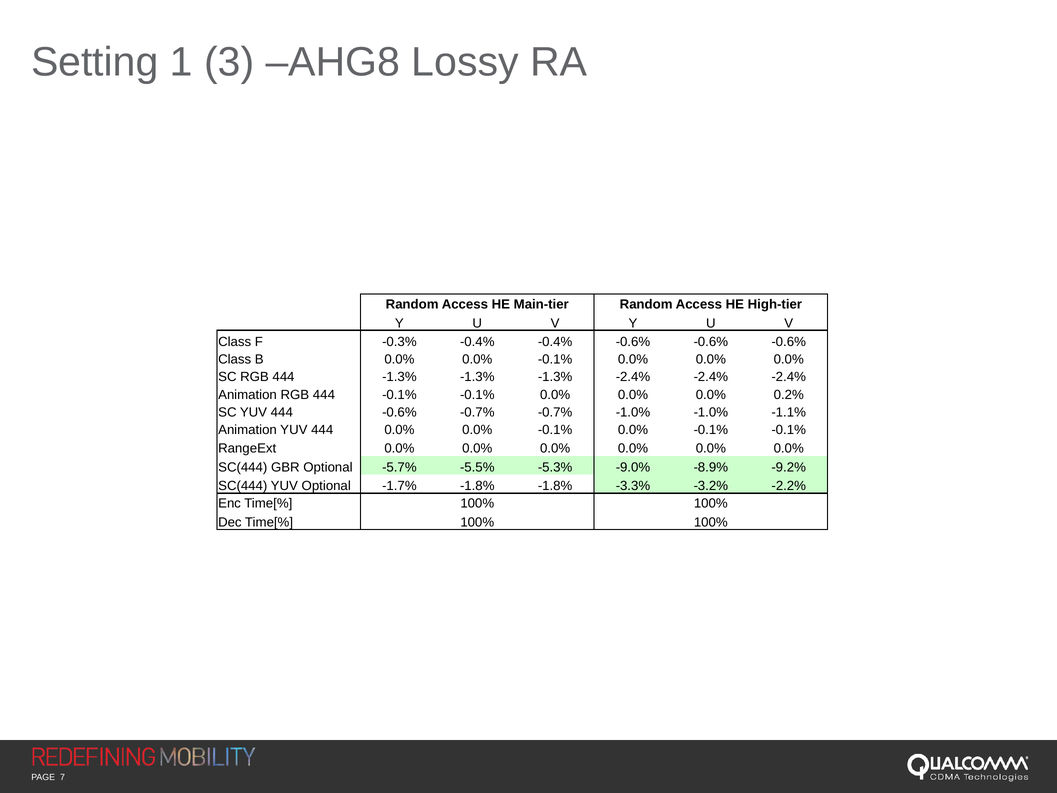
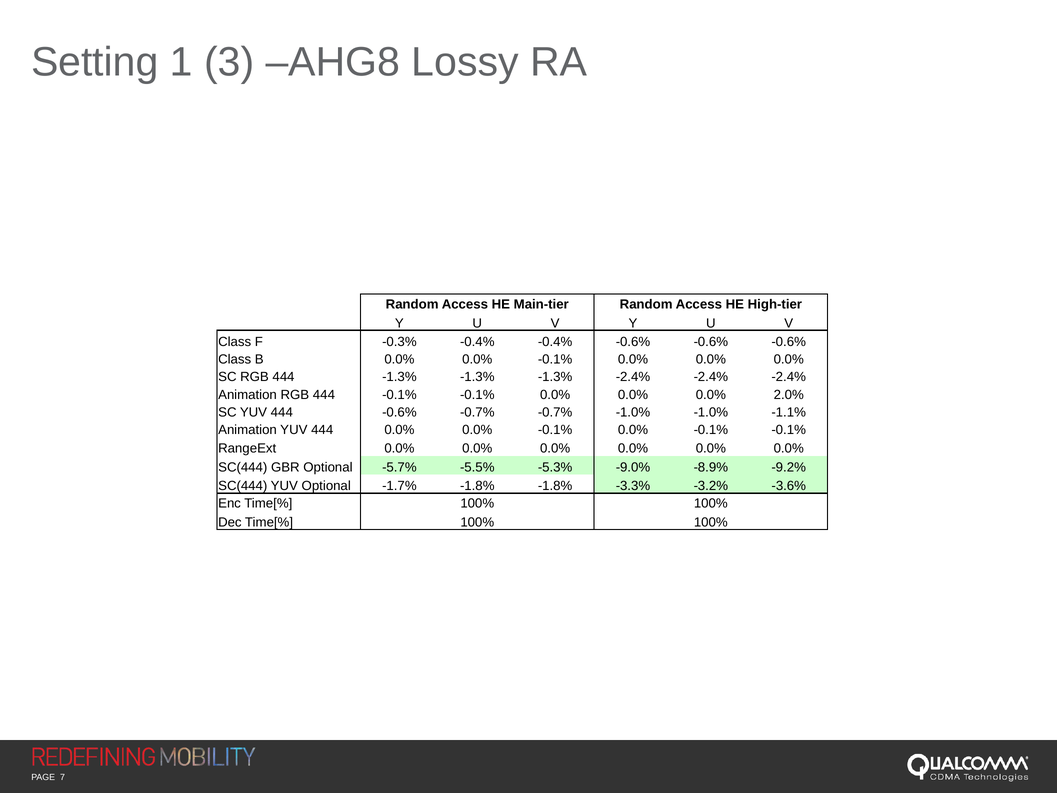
0.2%: 0.2% -> 2.0% (789, 395)
-2.2%: -2.2% -> -3.6% (789, 486)
